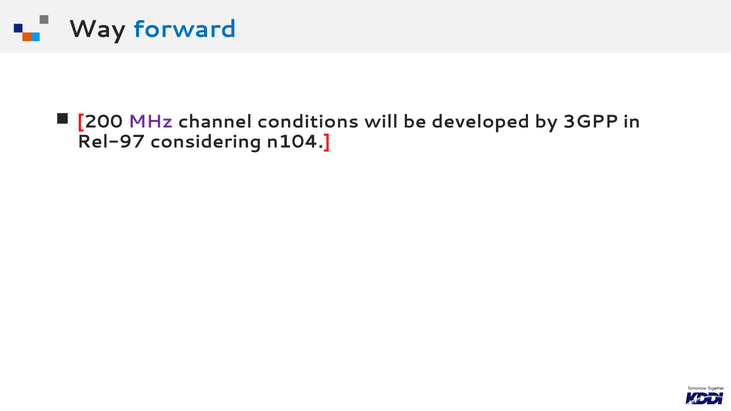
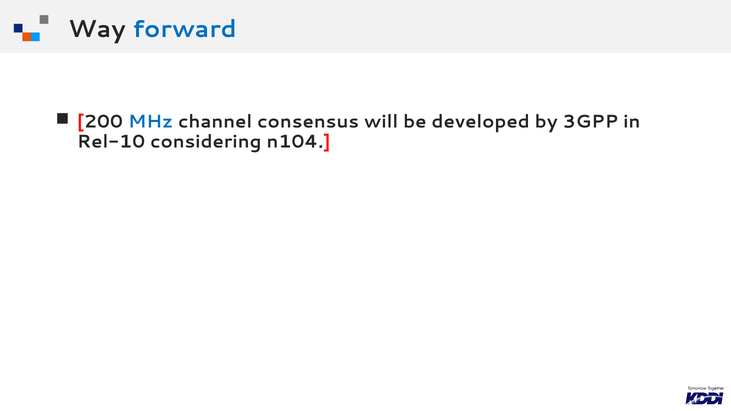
MHz colour: purple -> blue (151, 122)
conditions: conditions -> consensus (308, 122)
Rel-97: Rel-97 -> Rel-10 (111, 142)
